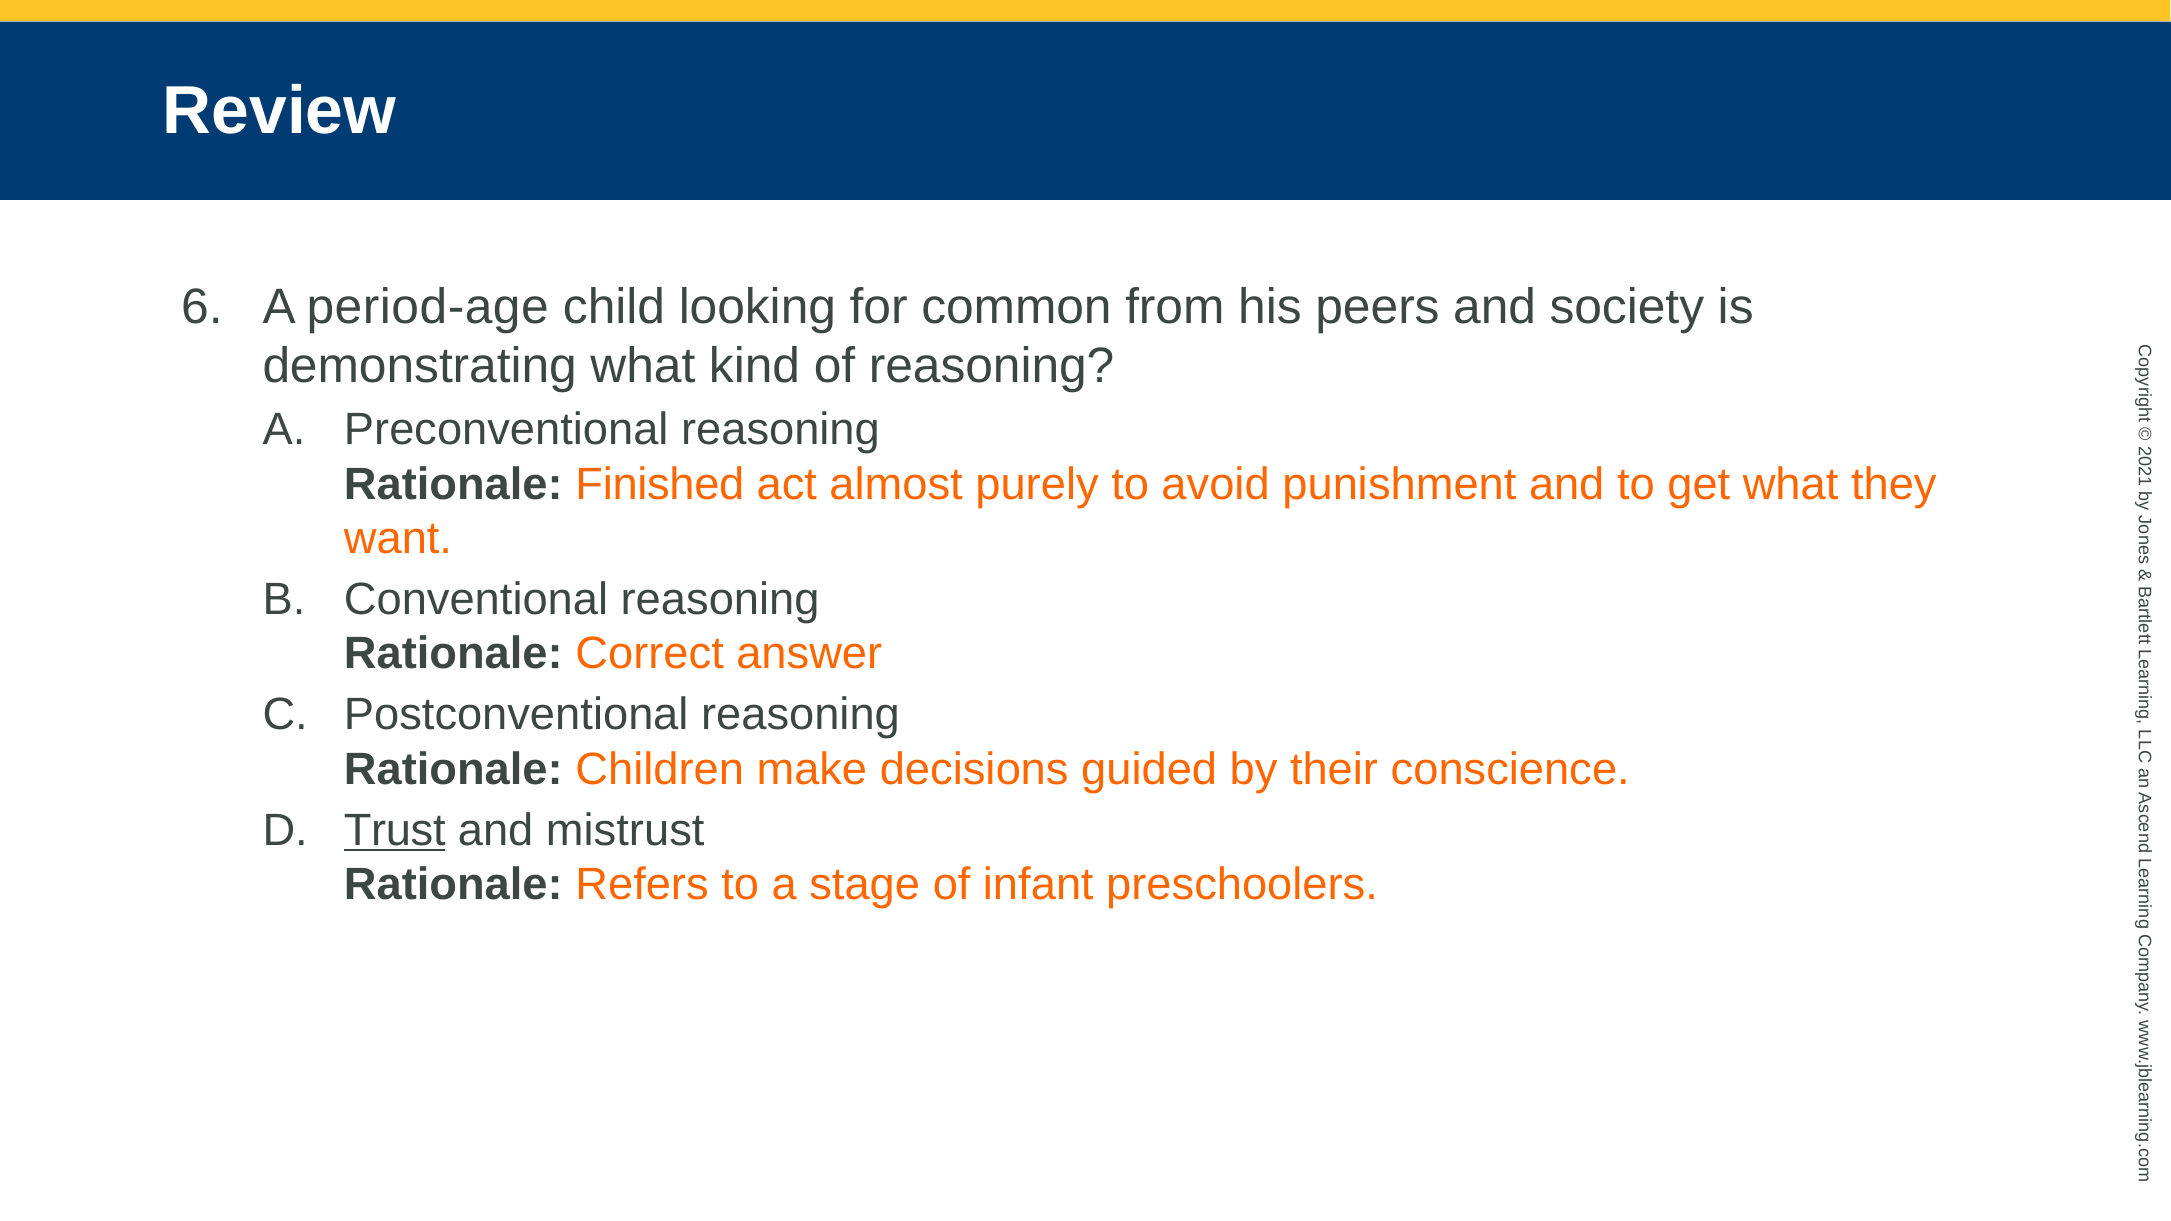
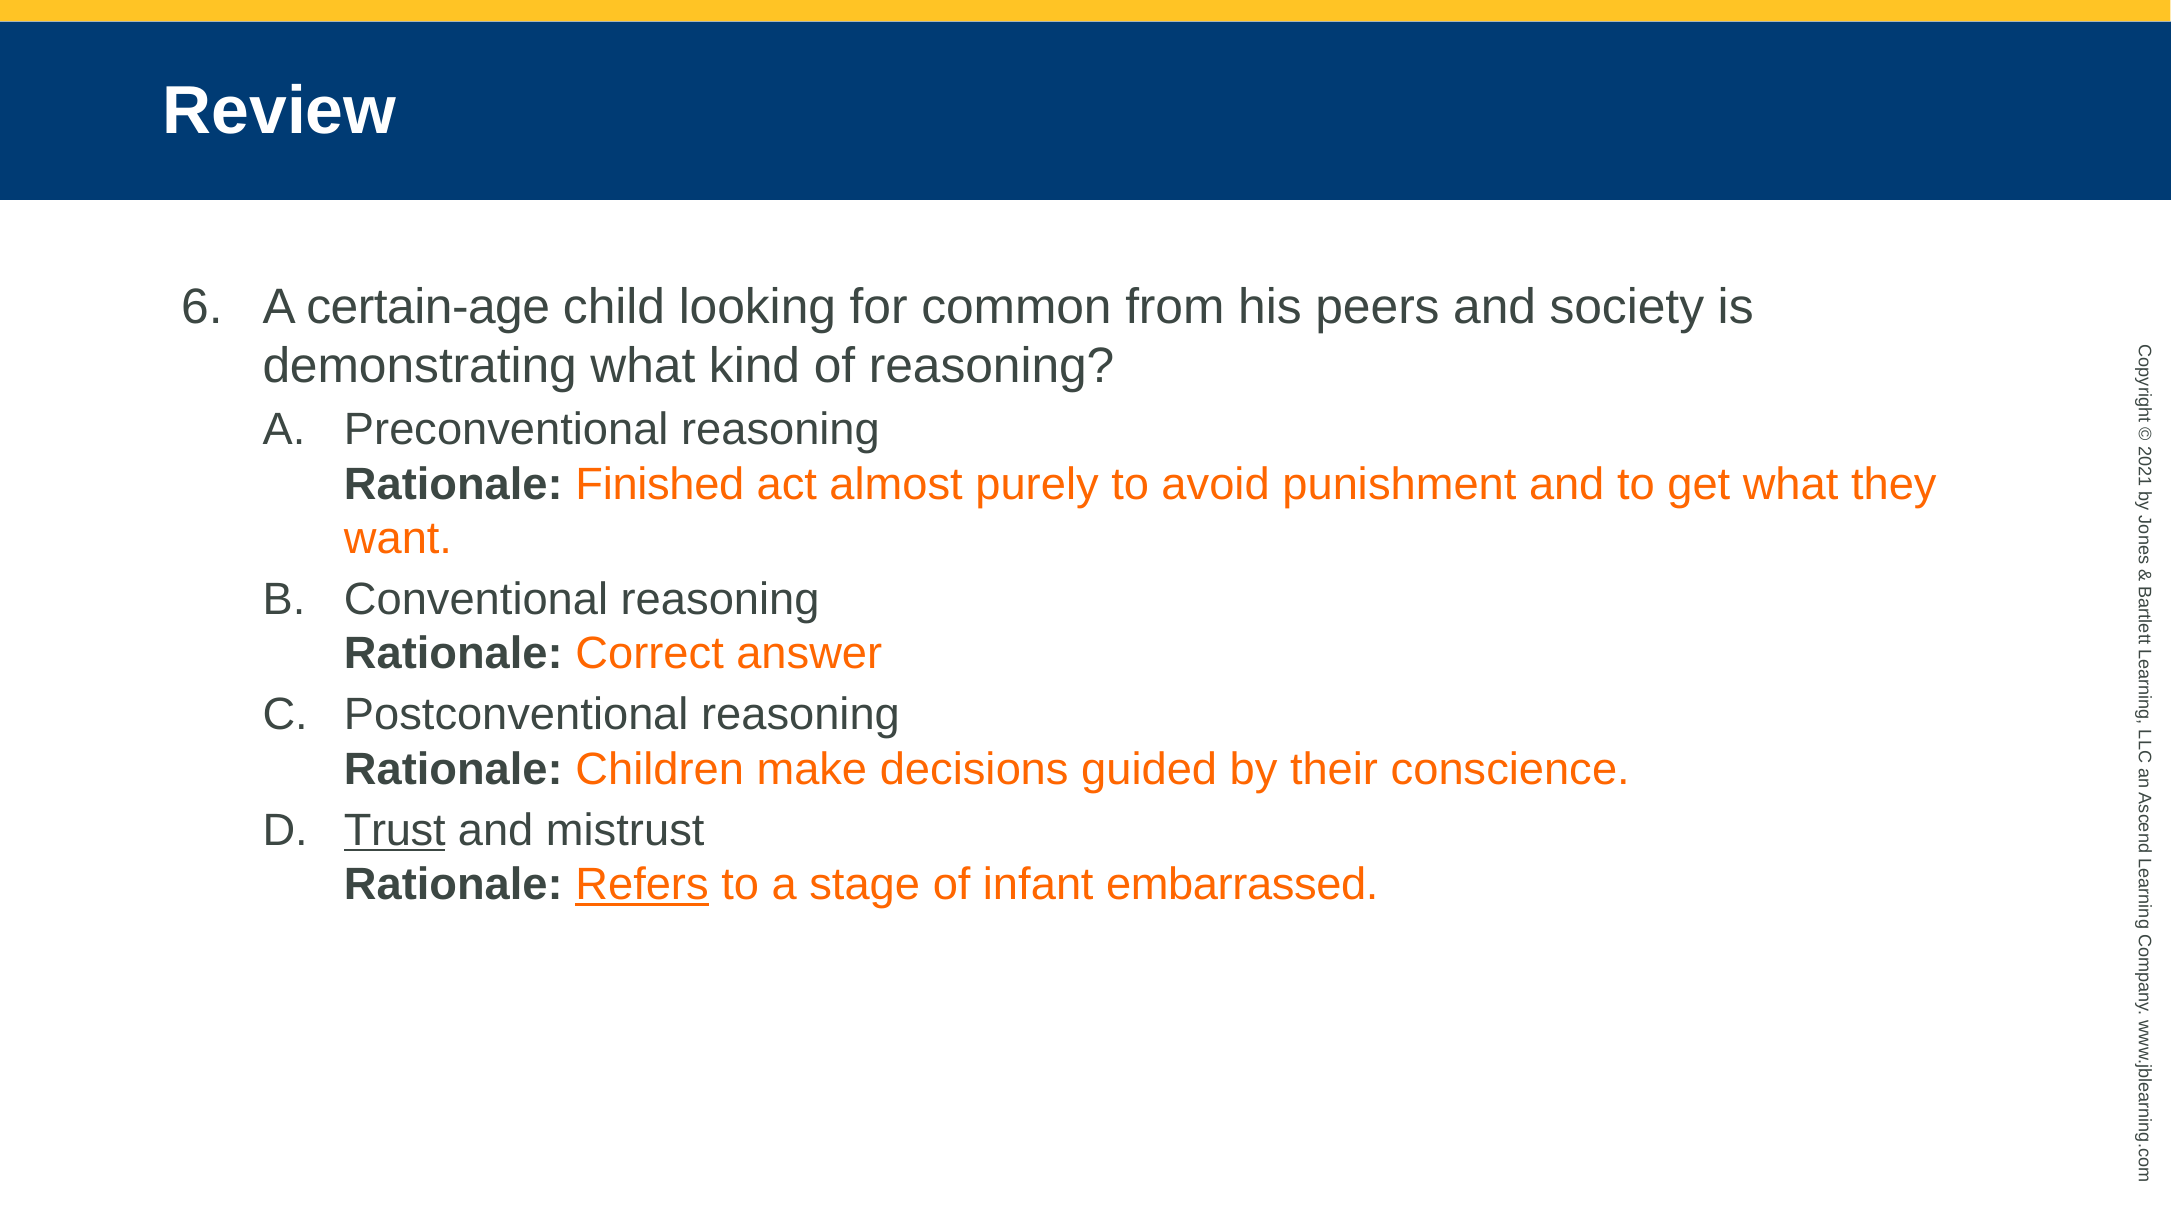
period-age: period-age -> certain-age (428, 307)
Refers underline: none -> present (642, 885)
preschoolers: preschoolers -> embarrassed (1242, 885)
